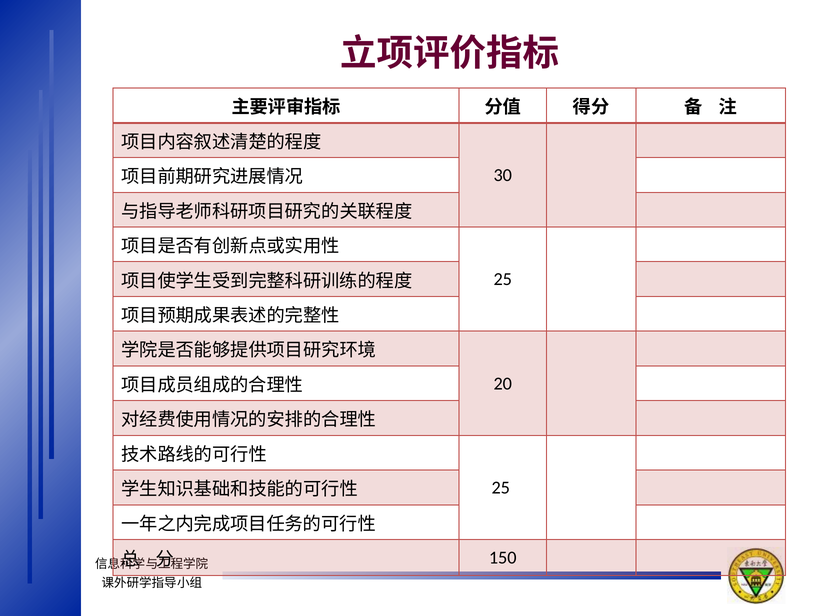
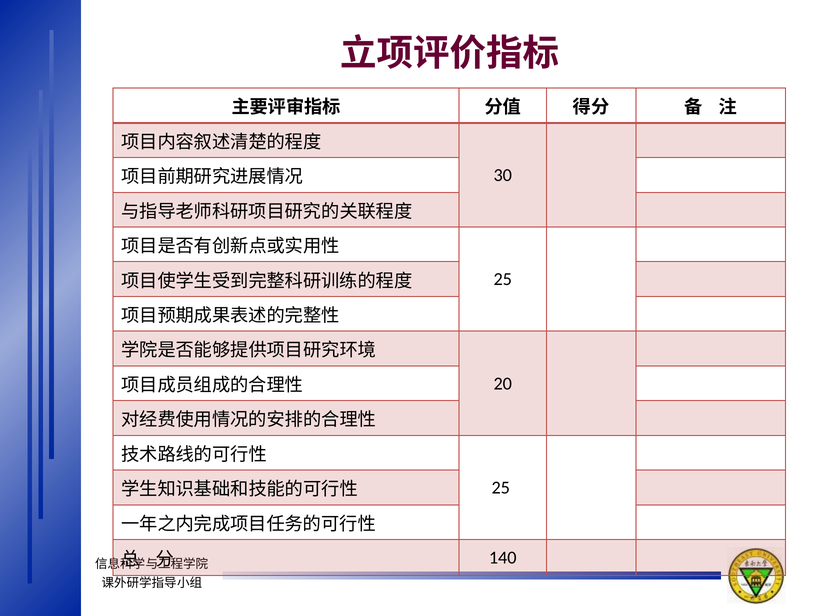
150: 150 -> 140 (503, 558)
